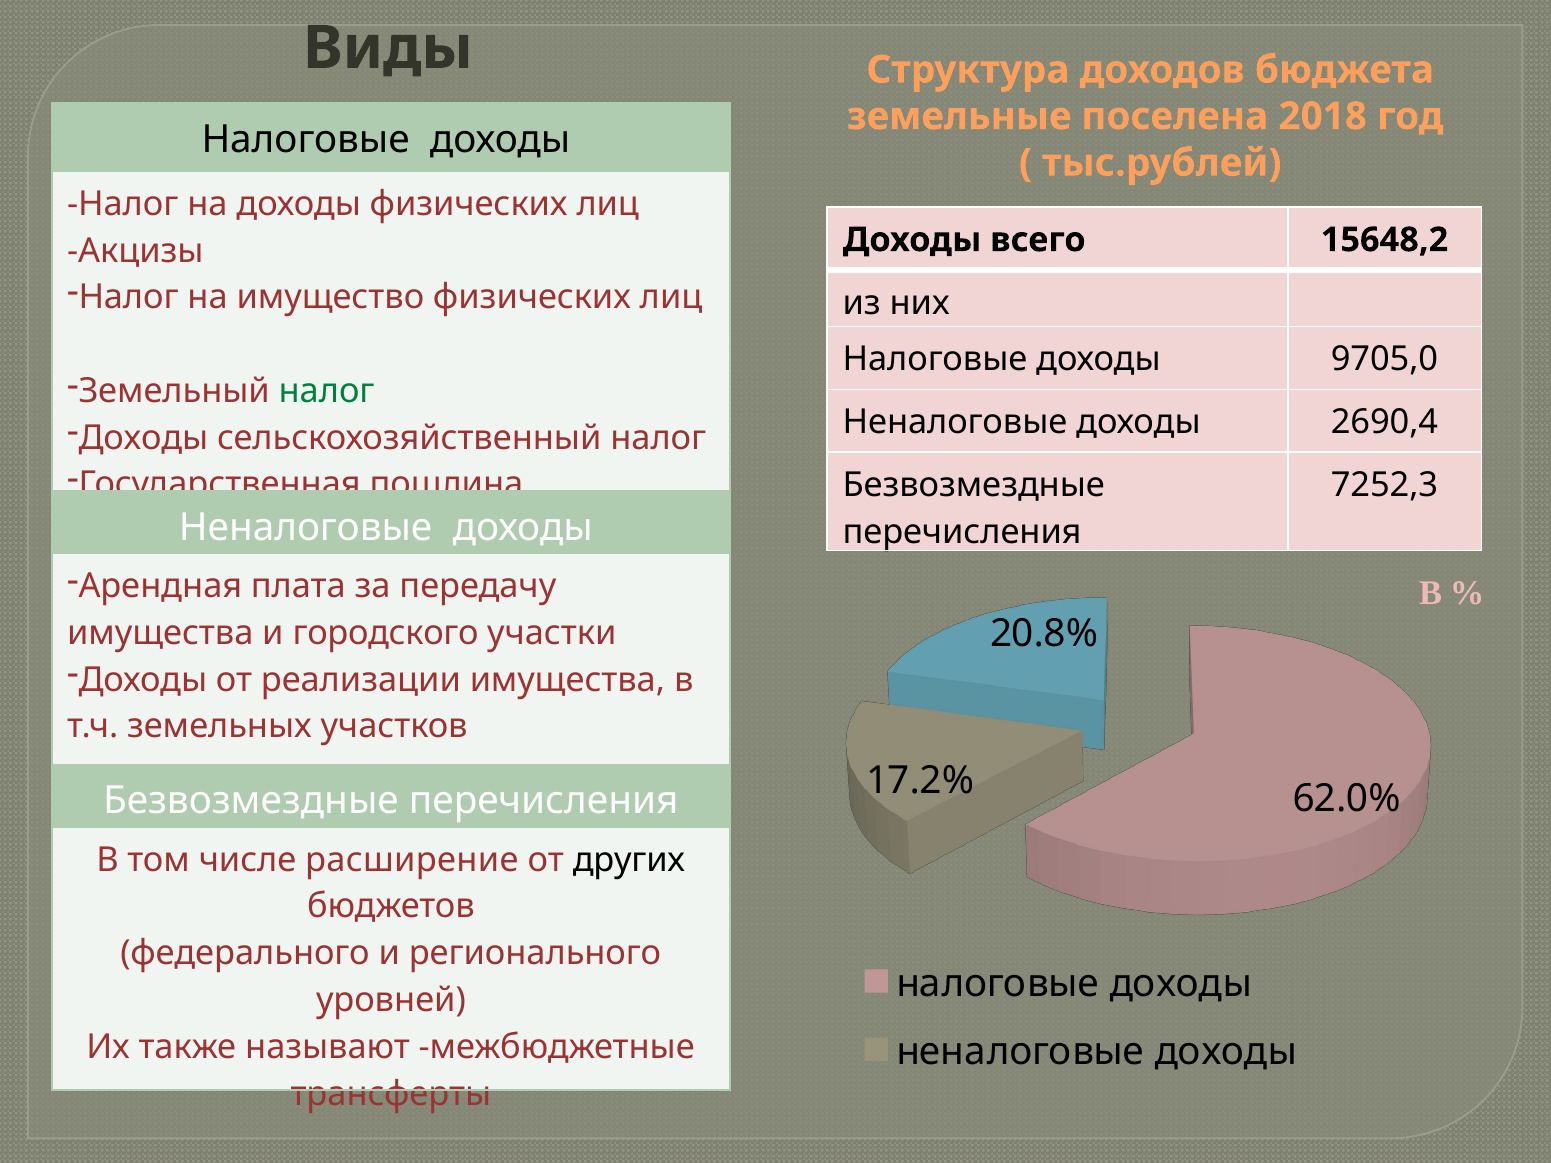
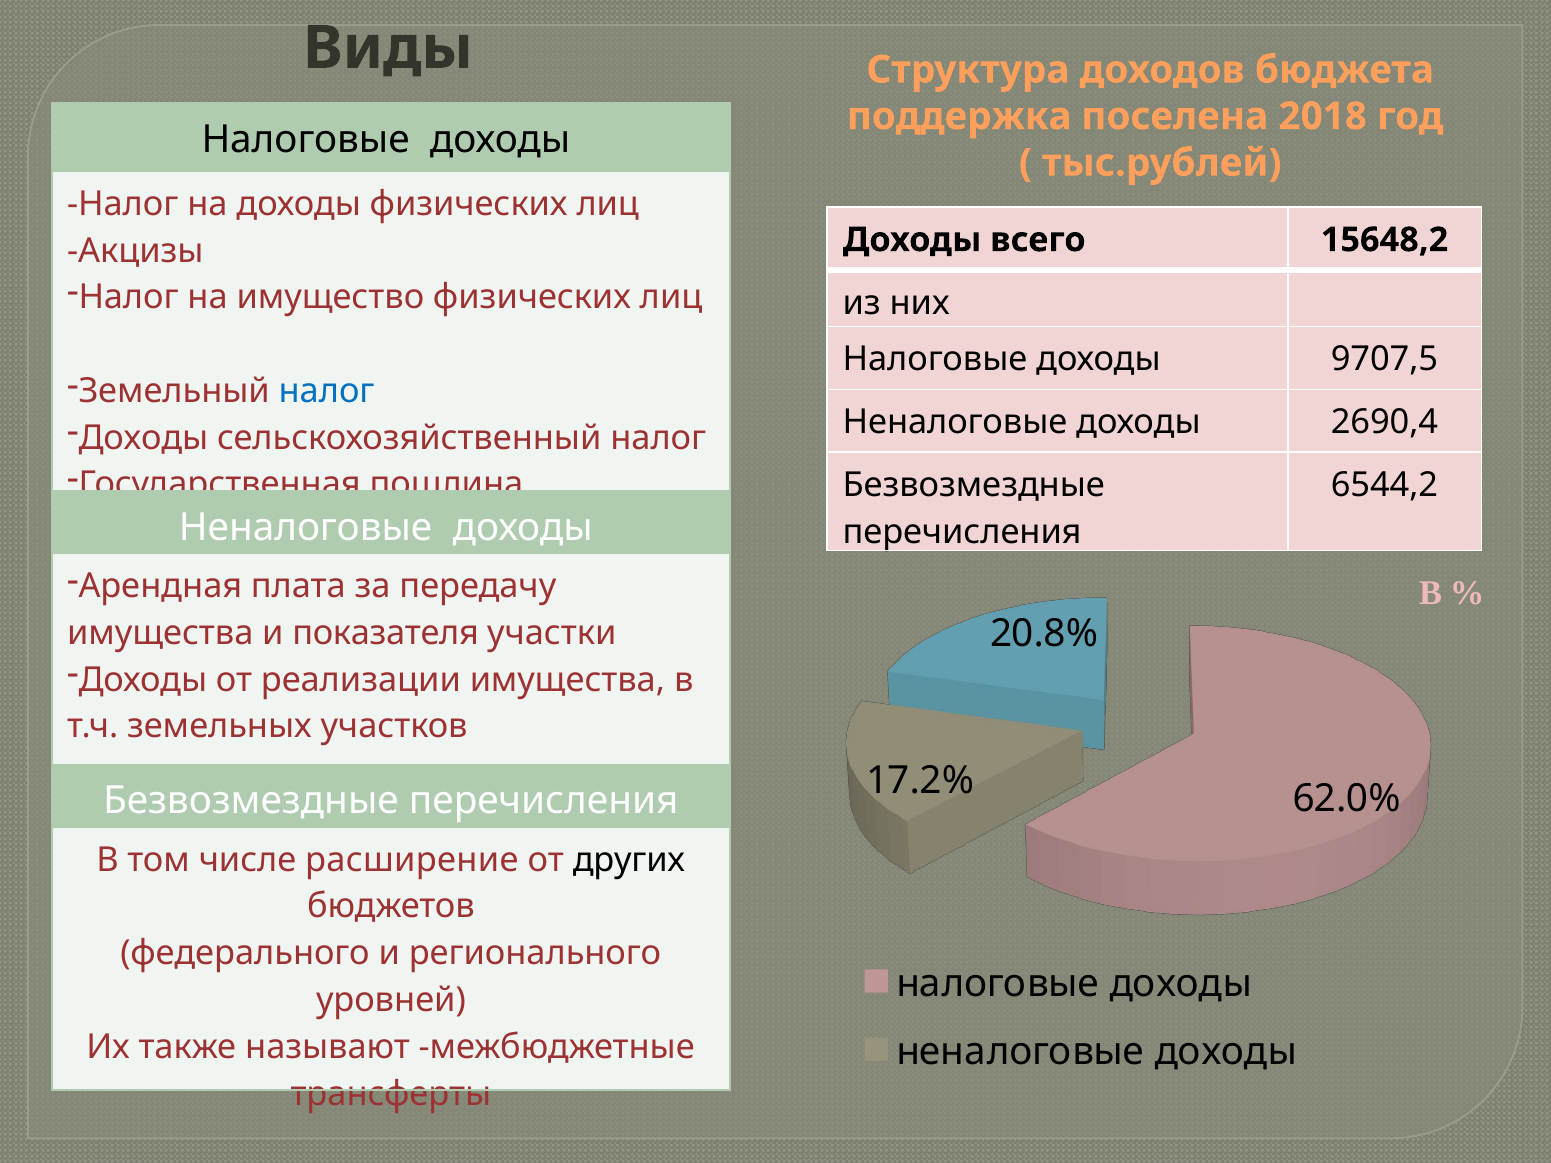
земельные: земельные -> поддержка (959, 116)
9705,0: 9705,0 -> 9707,5 (1384, 360)
налог colour: green -> blue (327, 391)
7252,3: 7252,3 -> 6544,2 (1384, 486)
городского: городского -> показателя (386, 633)
